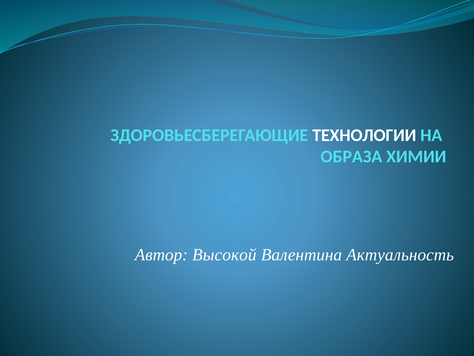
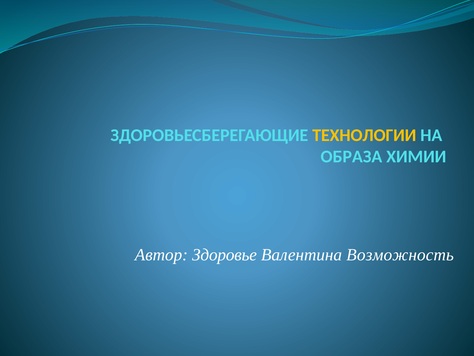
ТЕХНОЛОГИИ colour: white -> yellow (364, 135)
Высокой: Высокой -> Здоровье (225, 254)
Актуальность: Актуальность -> Возможность (400, 254)
